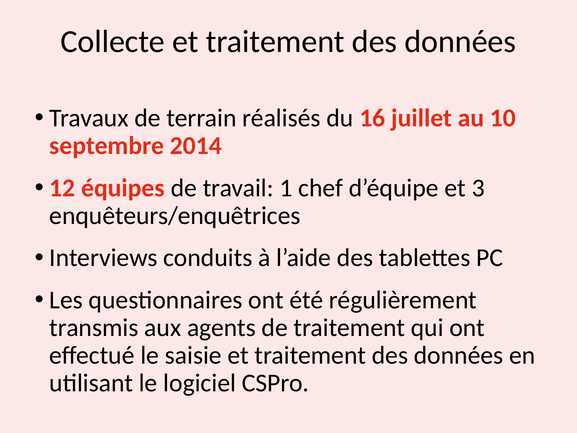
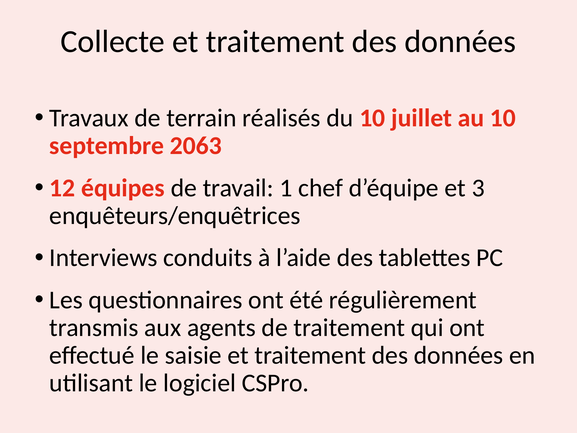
du 16: 16 -> 10 (372, 118)
2014: 2014 -> 2063 (196, 146)
